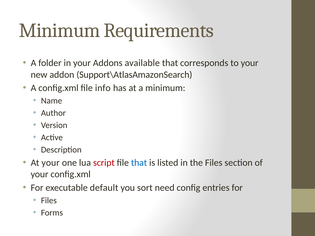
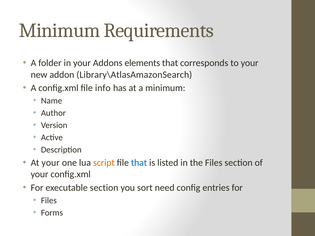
available: available -> elements (142, 63)
Support\AtlasAmazonSearch: Support\AtlasAmazonSearch -> Library\AtlasAmazonSearch (134, 75)
script colour: red -> orange (104, 163)
executable default: default -> section (104, 188)
